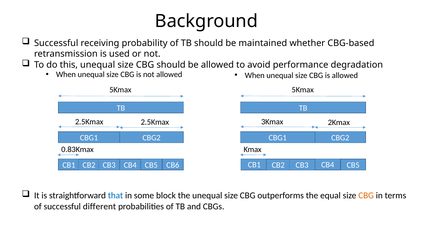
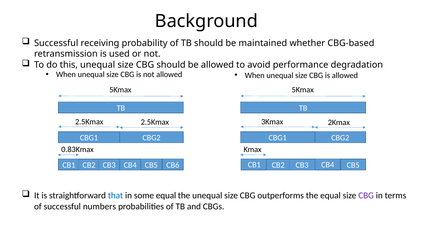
some block: block -> equal (166, 195)
CBG colour: orange -> purple (366, 195)
different: different -> numbers (99, 206)
